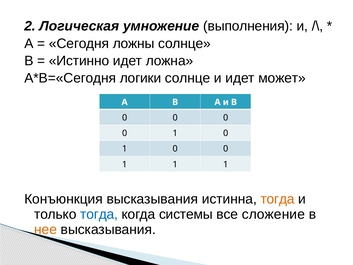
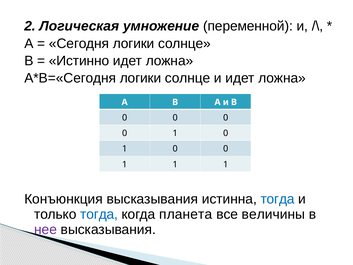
выполнения: выполнения -> переменной (248, 26)
Сегодня ложны: ложны -> логики (134, 43)
и идет может: может -> ложна (282, 78)
тогда colour: orange -> blue (278, 199)
системы: системы -> планета (186, 214)
сложение: сложение -> величины (273, 214)
нее colour: orange -> purple (46, 229)
